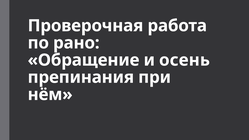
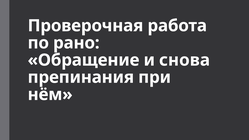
осень: осень -> снова (185, 60)
